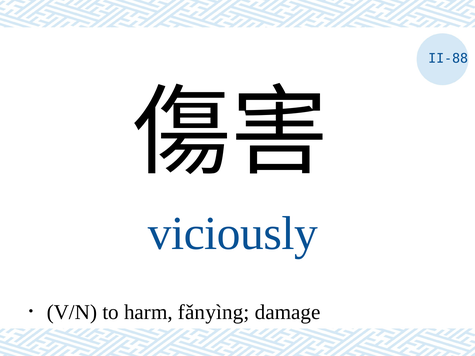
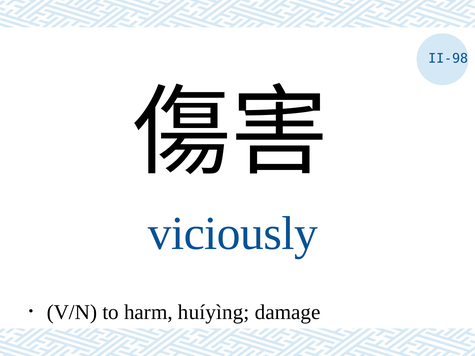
II-88: II-88 -> II-98 (448, 59)
fǎnyìng: fǎnyìng -> huíyìng (214, 313)
